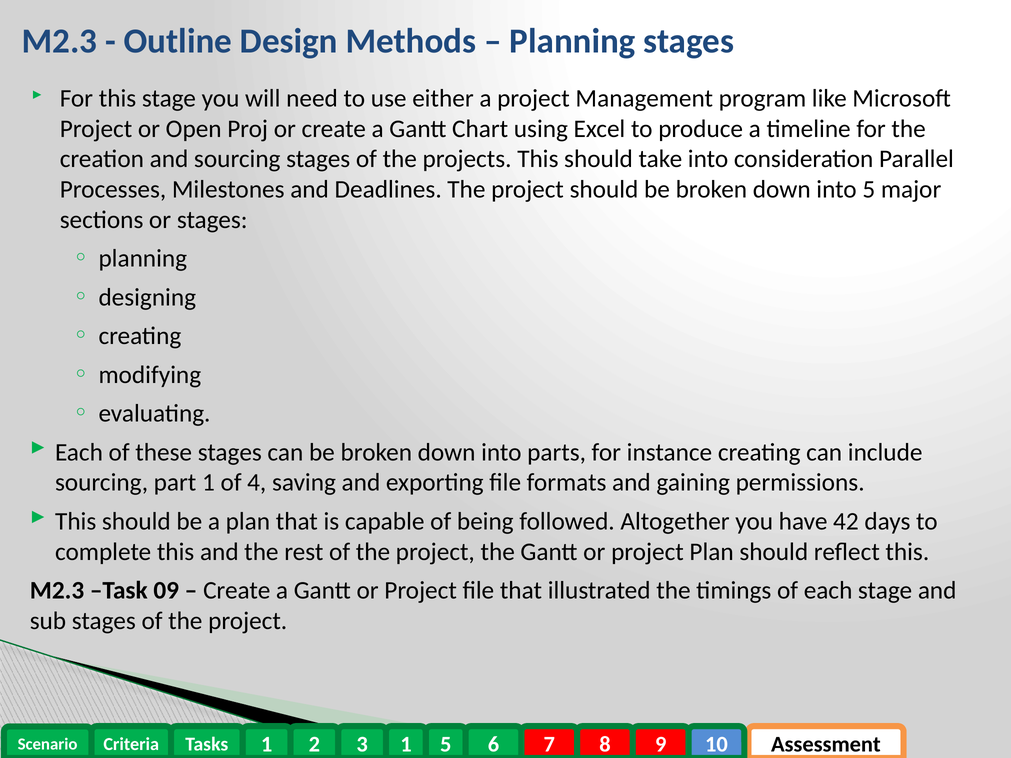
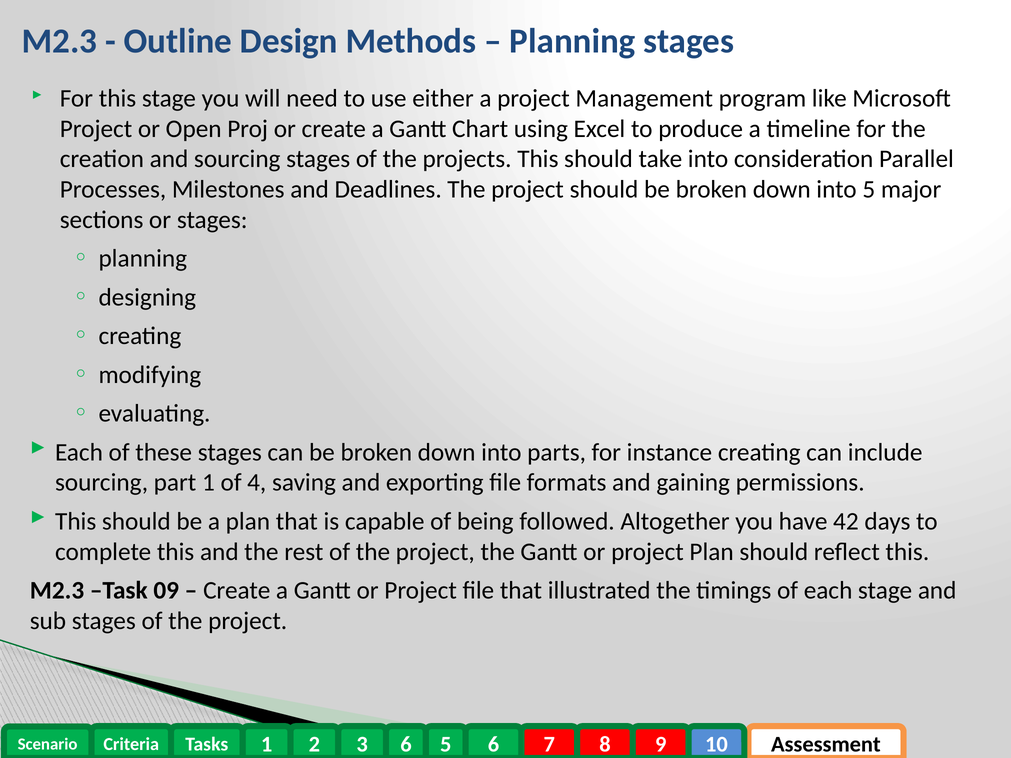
1: 1 -> 6 (406, 745)
